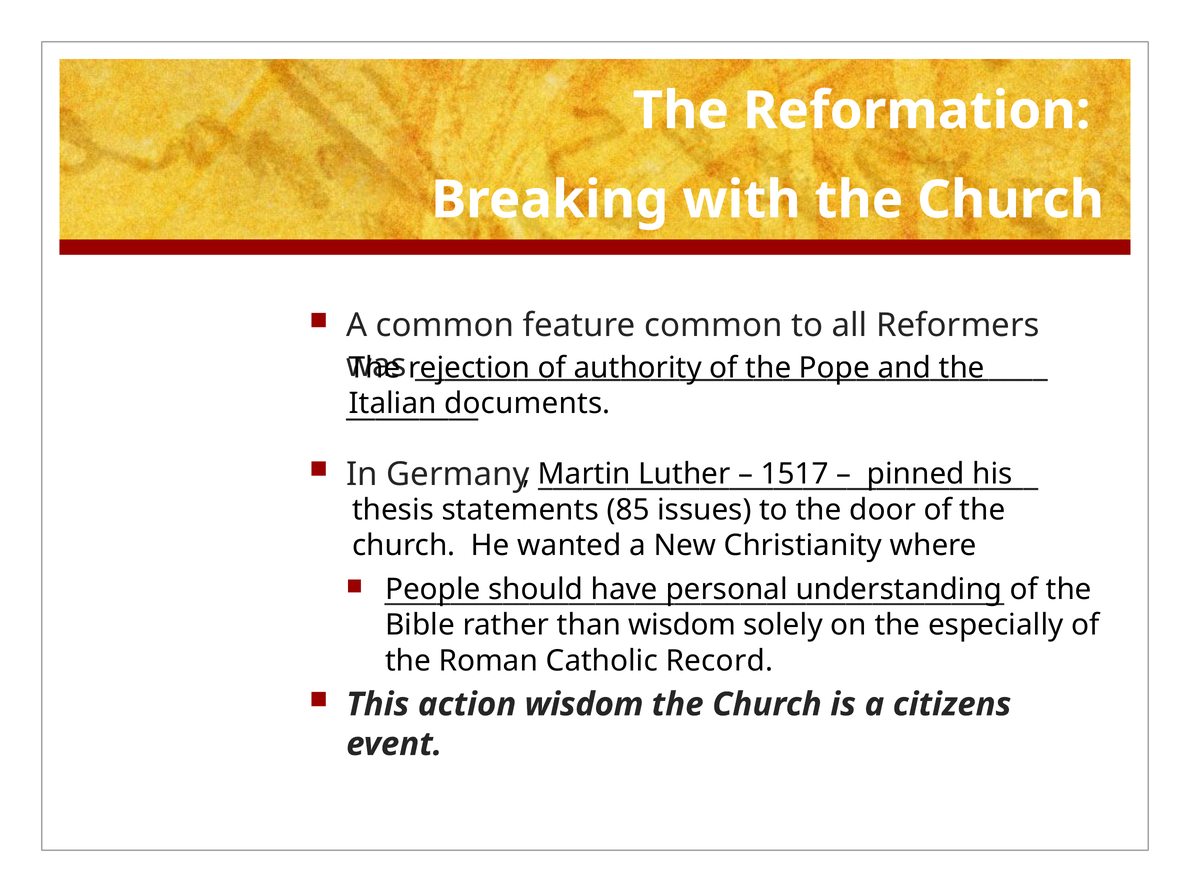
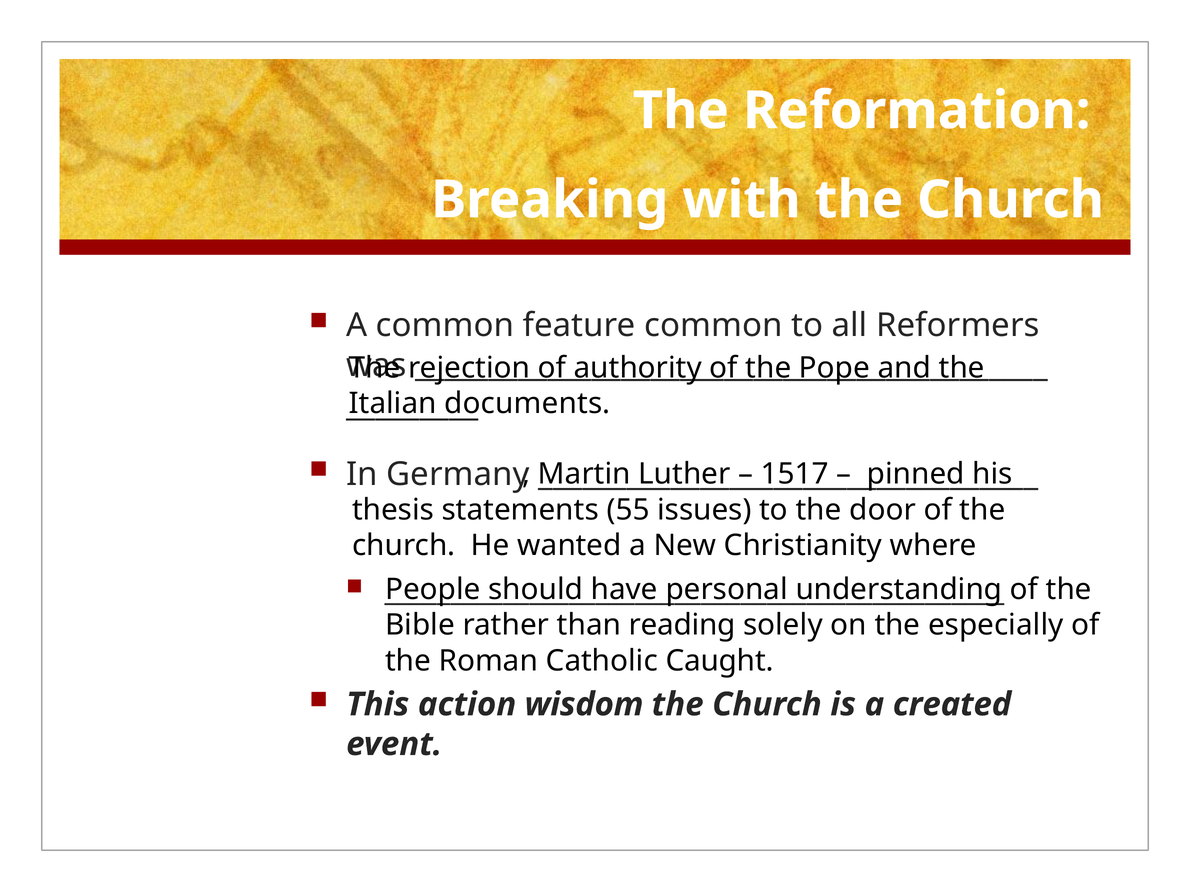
85: 85 -> 55 (628, 510)
than wisdom: wisdom -> reading (682, 626)
Record: Record -> Caught (720, 661)
citizens: citizens -> created (952, 705)
